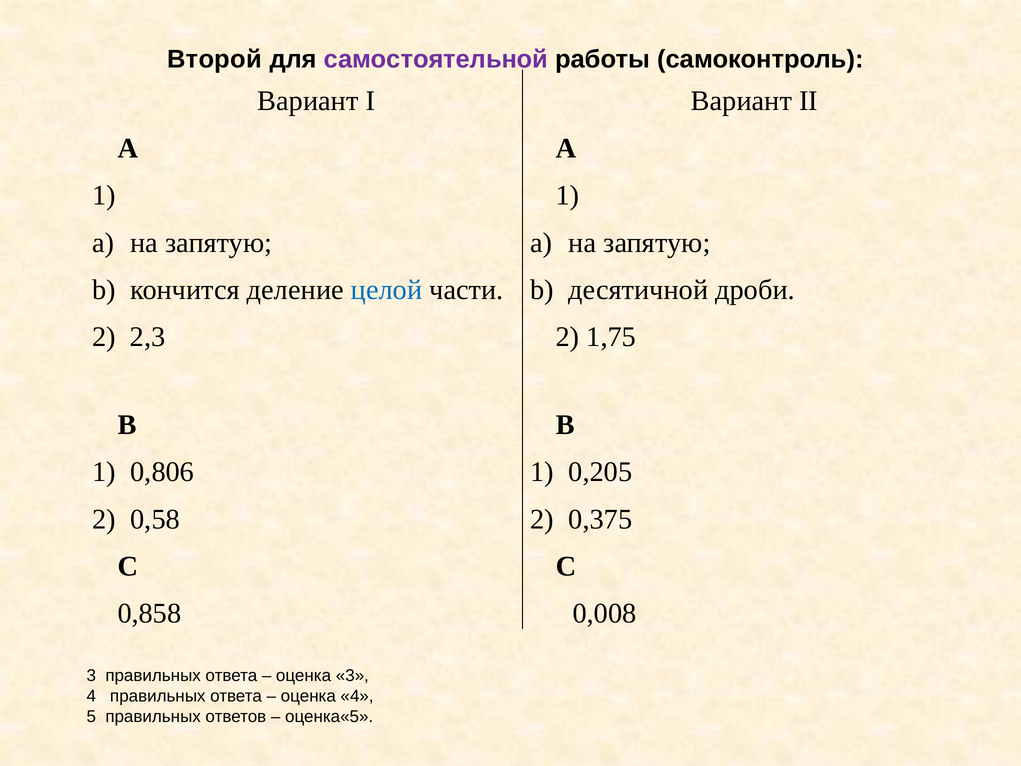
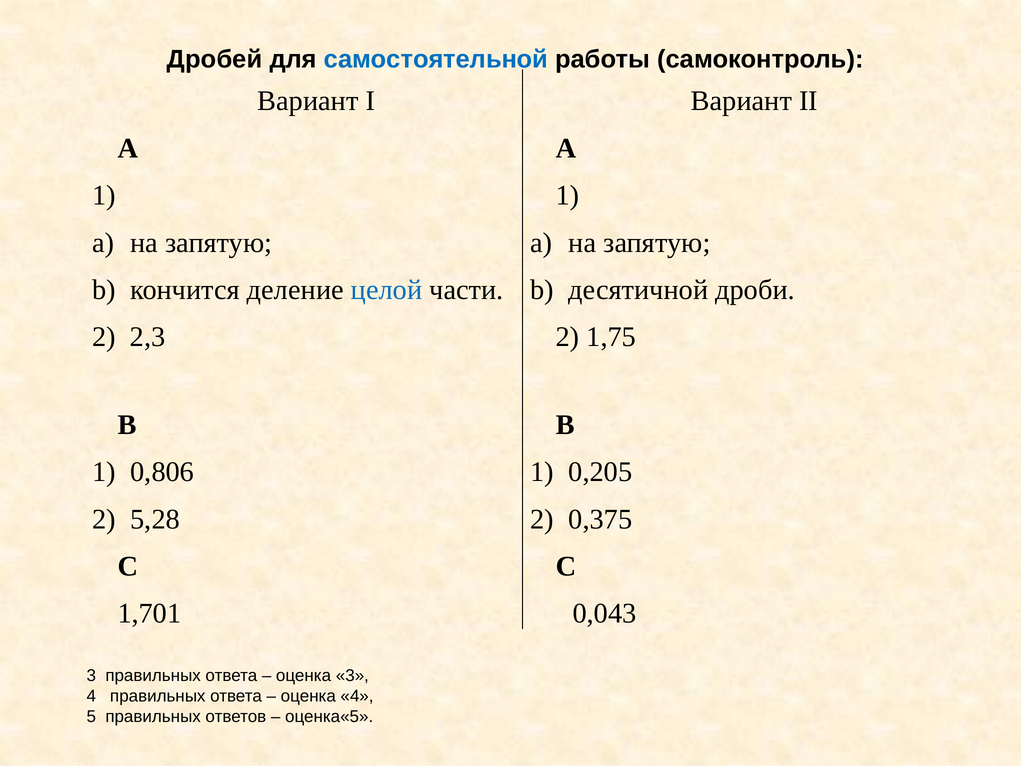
Второй: Второй -> Дробей (215, 59)
самостоятельной colour: purple -> blue (436, 59)
0,58: 0,58 -> 5,28 (155, 519)
0,858: 0,858 -> 1,701 (149, 613)
0,008: 0,008 -> 0,043 (605, 613)
